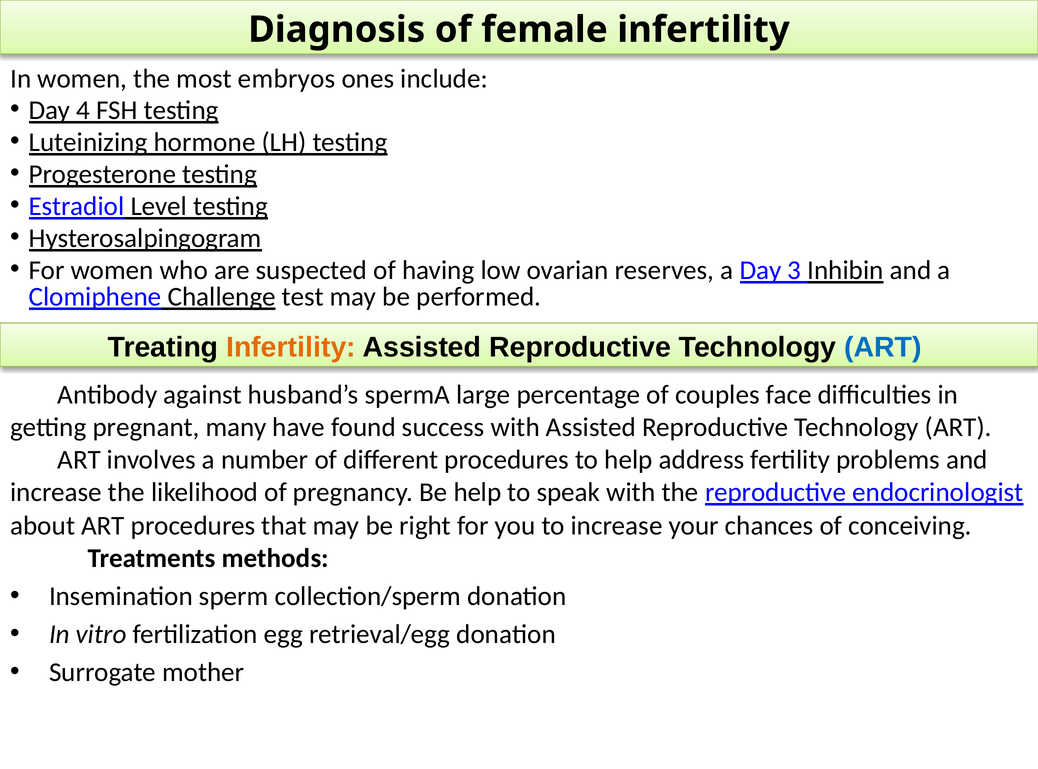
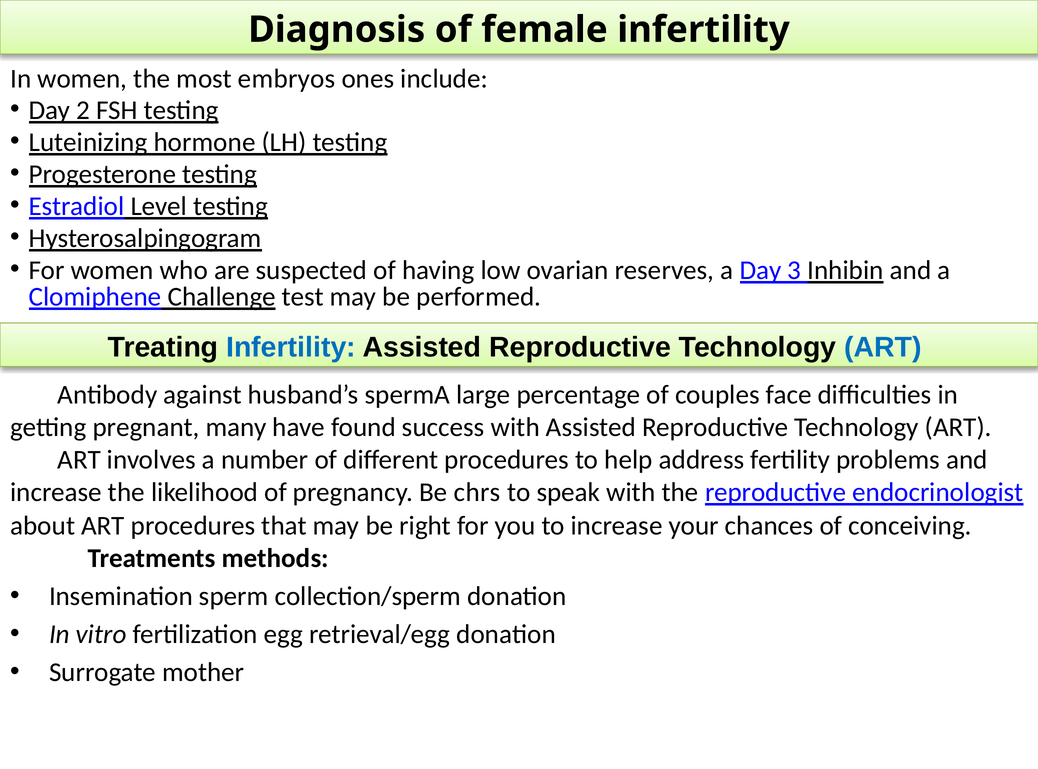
4: 4 -> 2 (83, 110)
Infertility colour: orange -> blue (291, 347)
Be help: help -> chrs (477, 492)
